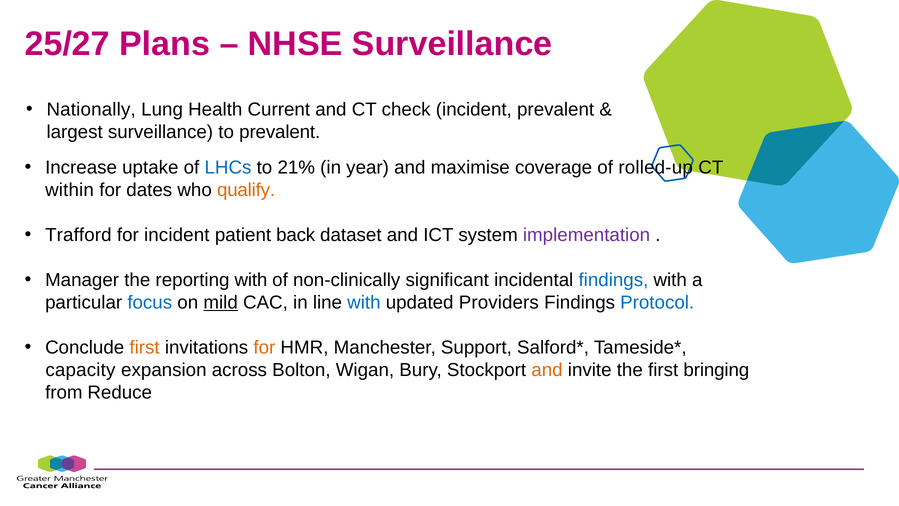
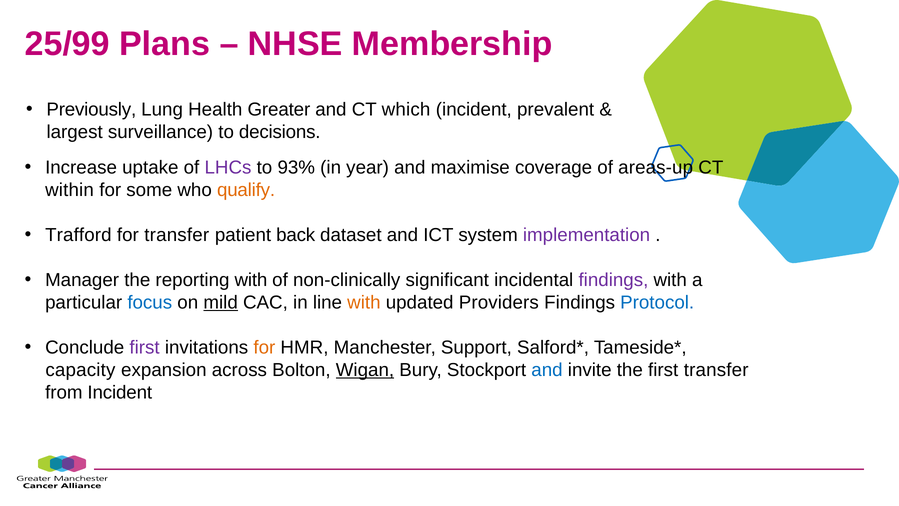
25/27: 25/27 -> 25/99 (67, 44)
NHSE Surveillance: Surveillance -> Membership (452, 44)
Nationally: Nationally -> Previously (91, 109)
Current: Current -> Greater (279, 109)
check: check -> which (406, 109)
to prevalent: prevalent -> decisions (280, 132)
LHCs colour: blue -> purple (228, 167)
21%: 21% -> 93% (296, 167)
rolled-up: rolled-up -> areas-up (656, 167)
dates: dates -> some (149, 190)
for incident: incident -> transfer (177, 235)
findings colour: blue -> purple (613, 280)
with colour: blue -> orange (364, 302)
first colour: orange -> purple (145, 347)
Wigan underline: none -> present (365, 370)
and colour: orange -> blue (547, 370)
first bringing: bringing -> transfer (716, 370)
from Reduce: Reduce -> Incident (120, 392)
